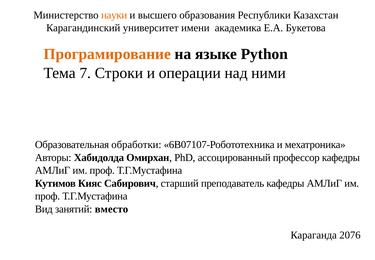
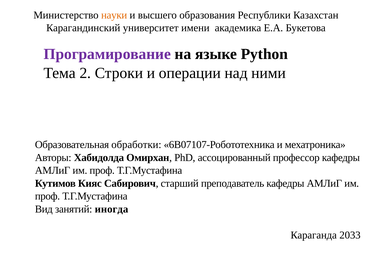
Програмирование colour: orange -> purple (107, 54)
7: 7 -> 2 (85, 73)
вместо: вместо -> иногда (112, 209)
2076: 2076 -> 2033 (350, 235)
